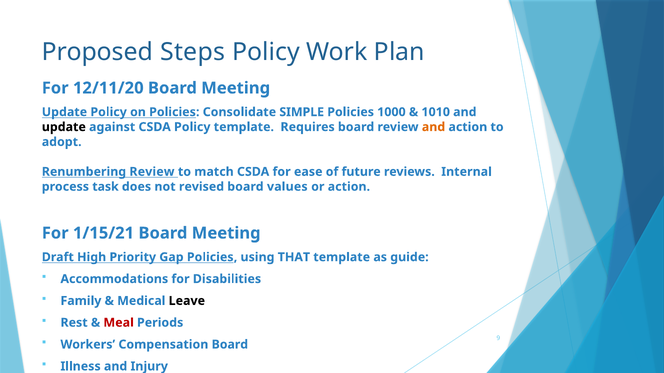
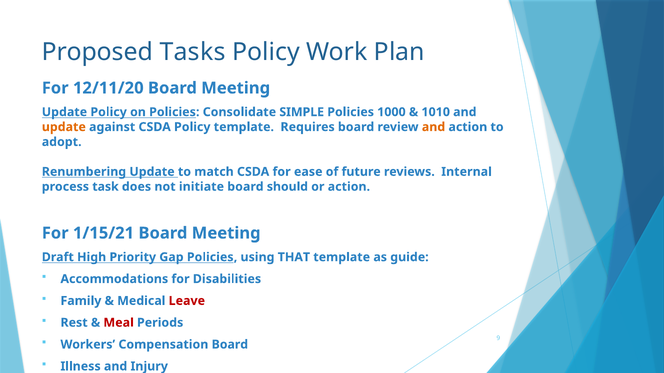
Steps: Steps -> Tasks (193, 52)
update colour: black -> orange (64, 127)
Renumbering Review: Review -> Update (152, 172)
revised: revised -> initiate (201, 187)
values: values -> should (287, 187)
Leave colour: black -> red (187, 301)
